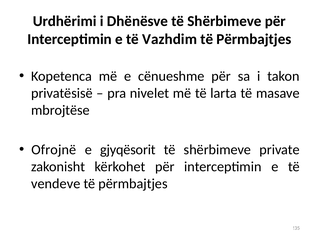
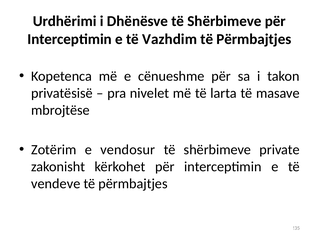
Ofrojnë: Ofrojnë -> Zotërim (54, 150)
gjyqësorit: gjyqësorit -> vendosur (128, 150)
